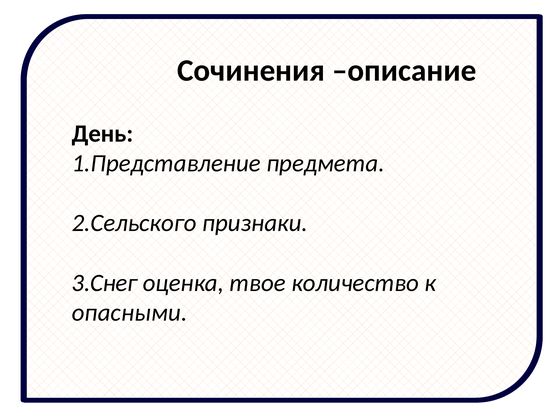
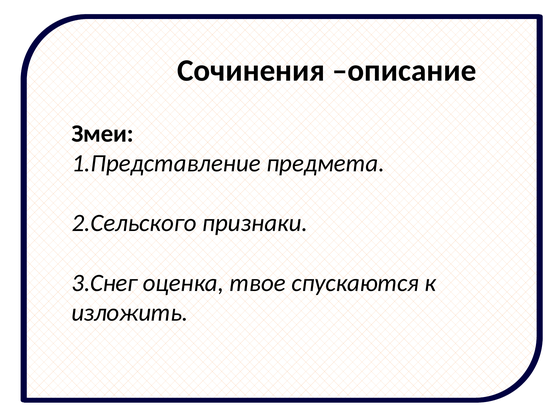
День: День -> Змеи (103, 133)
количество: количество -> спускаются (355, 283)
опасными: опасными -> изложить (130, 313)
